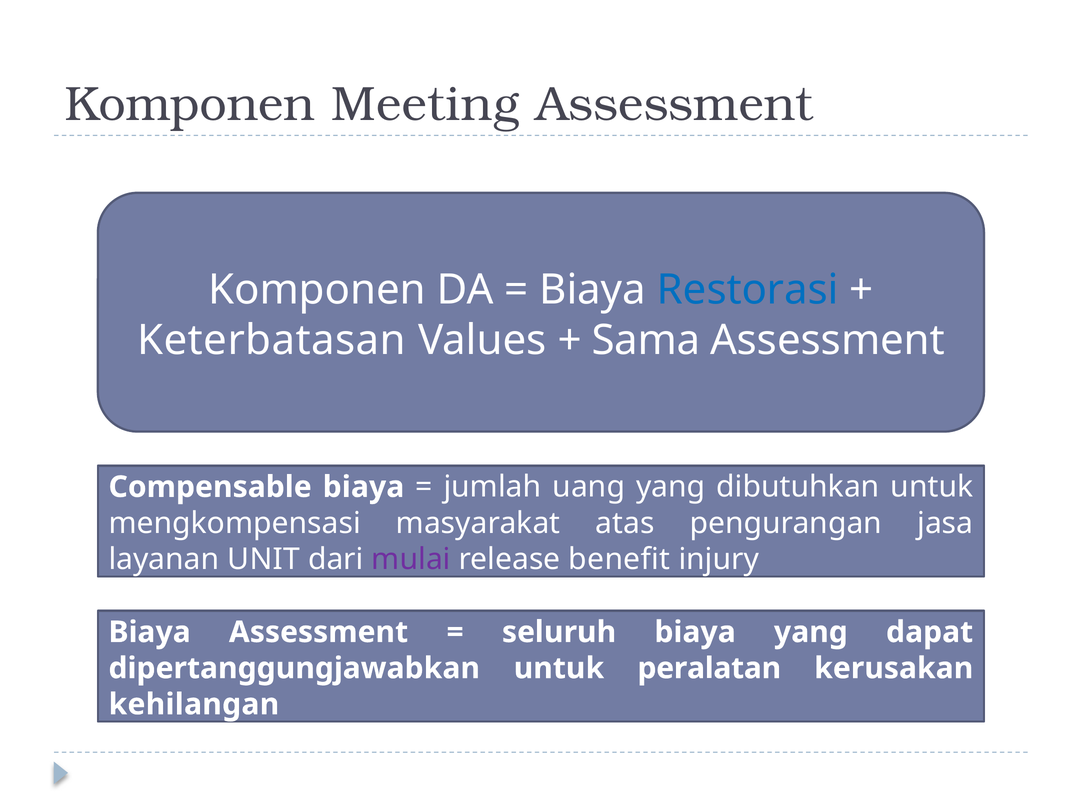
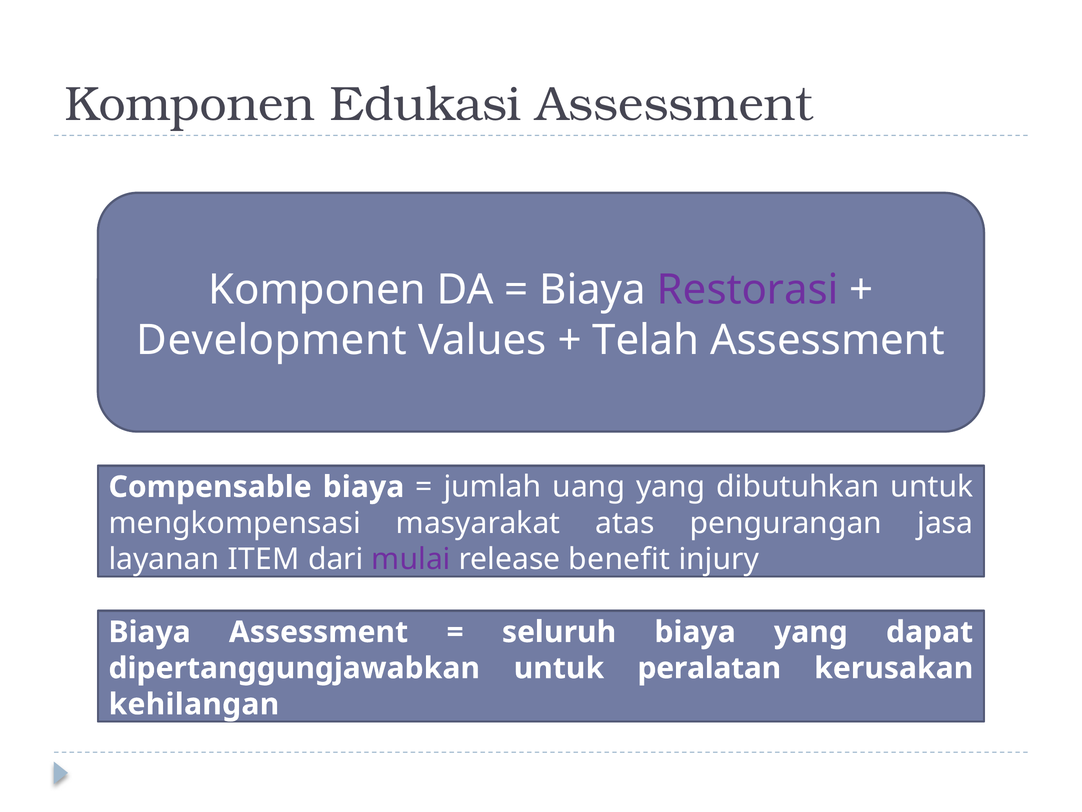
Meeting: Meeting -> Edukasi (426, 104)
Restorasi colour: blue -> purple (748, 290)
Keterbatasan: Keterbatasan -> Development (272, 340)
Sama: Sama -> Telah (646, 340)
UNIT: UNIT -> ITEM (264, 559)
